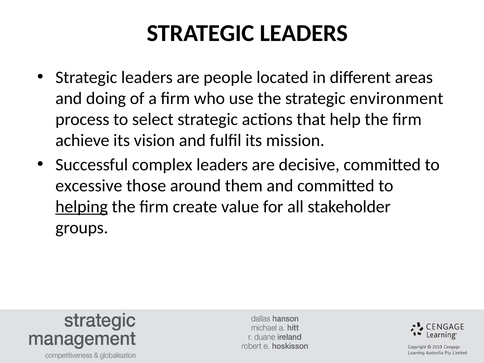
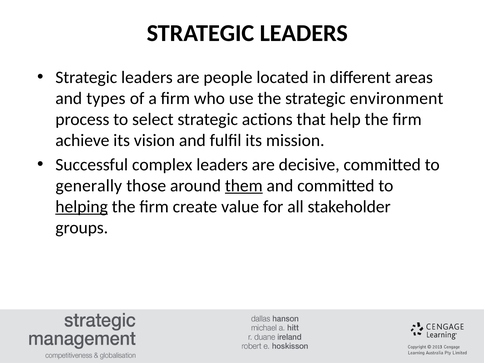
doing: doing -> types (106, 98)
excessive: excessive -> generally (89, 186)
them underline: none -> present (244, 186)
